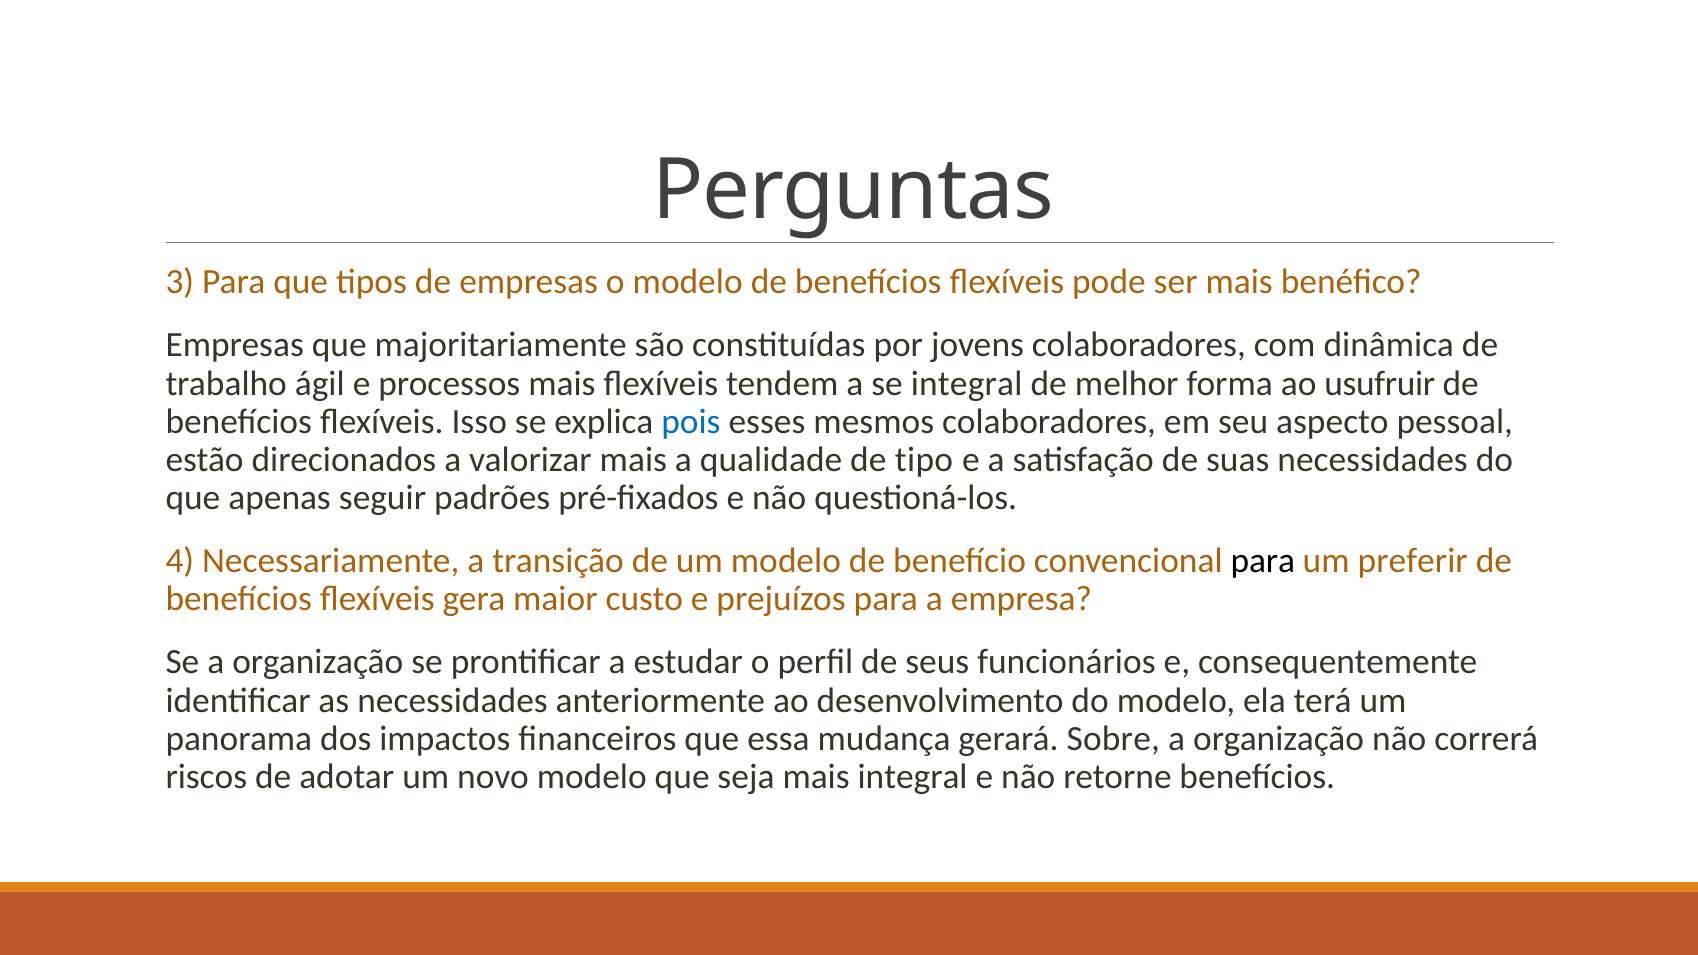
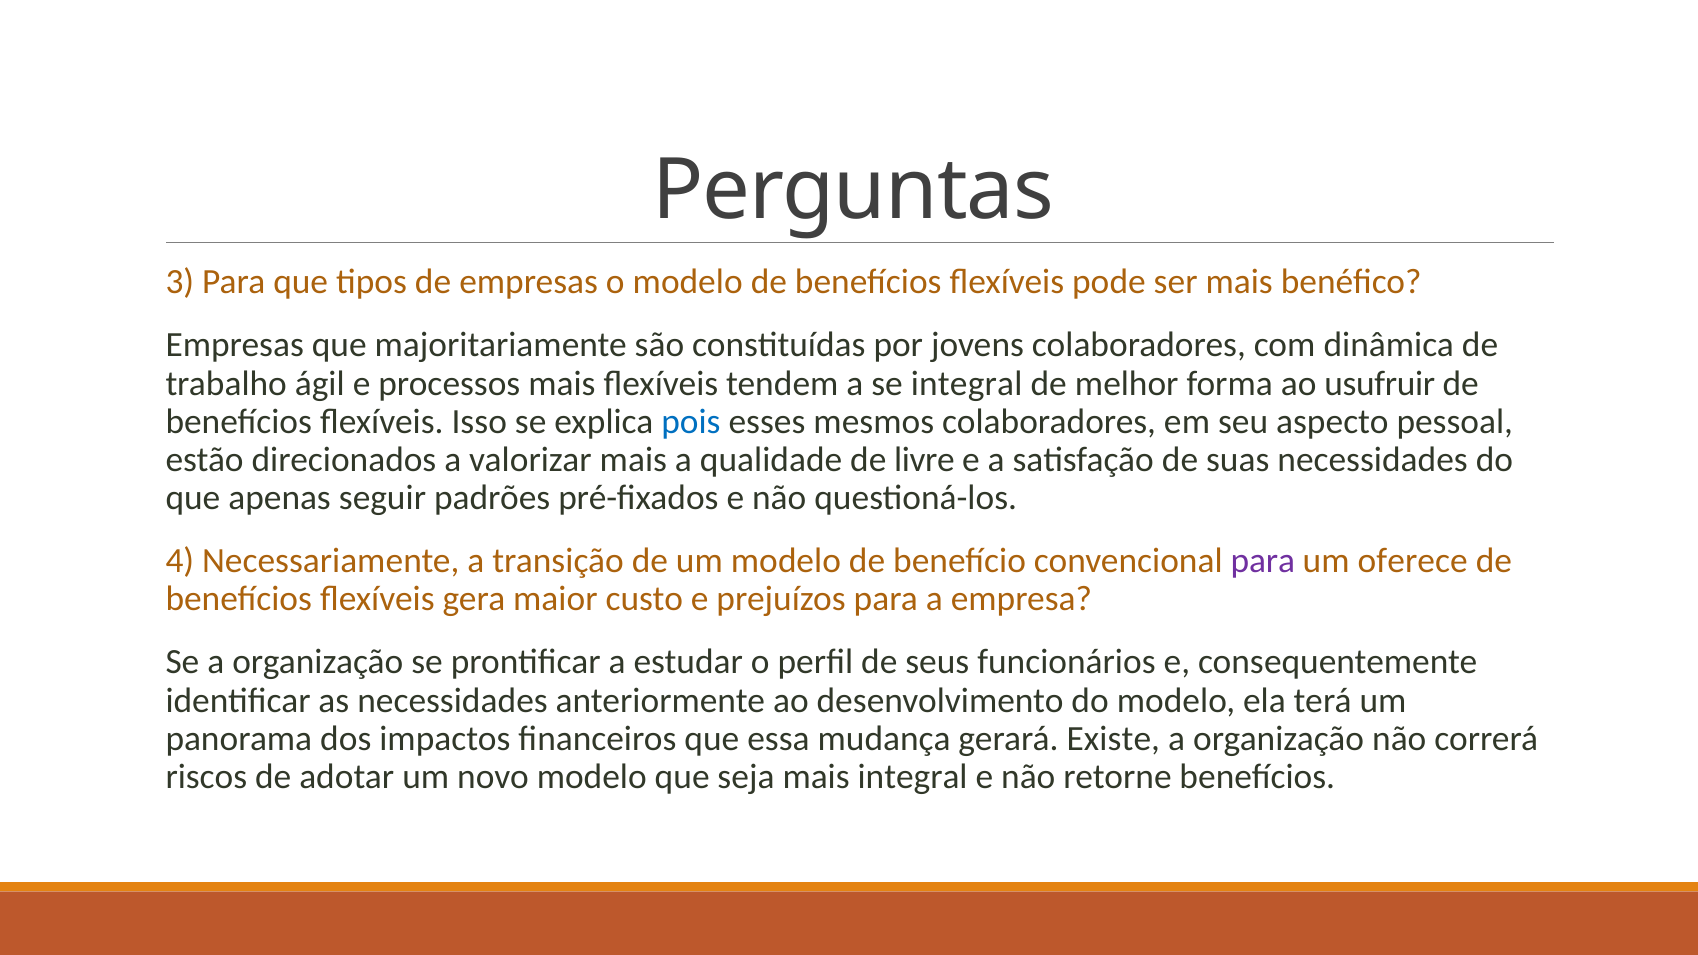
tipo: tipo -> livre (924, 460)
para colour: black -> purple (1263, 561)
preferir: preferir -> oferece (1413, 561)
Sobre: Sobre -> Existe (1113, 739)
